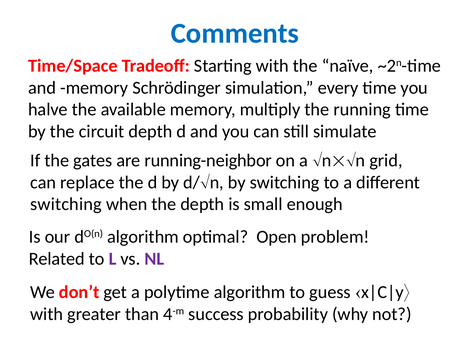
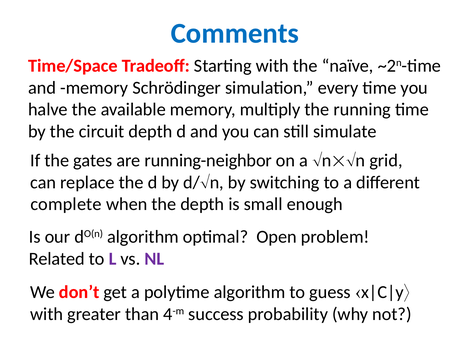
switching: switching -> complete (66, 205)
